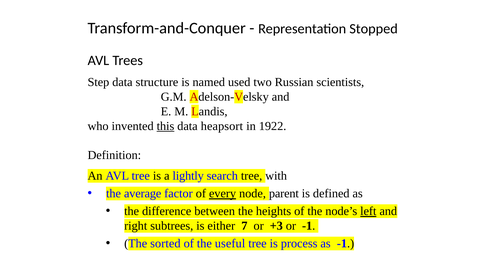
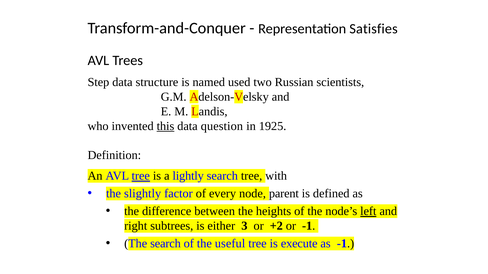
Stopped: Stopped -> Satisfies (374, 29)
heapsort: heapsort -> question (222, 126)
1922: 1922 -> 1925 (273, 126)
tree underline: none -> present (141, 176)
average: average -> slightly (143, 194)
every underline: present -> none (223, 194)
7: 7 -> 3 (244, 226)
+3: +3 -> +2 (276, 226)
The sorted: sorted -> search (165, 244)
process: process -> execute (299, 244)
